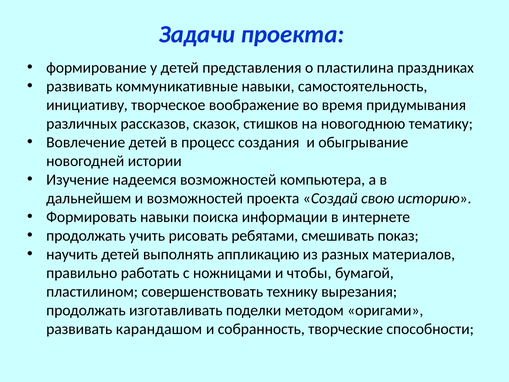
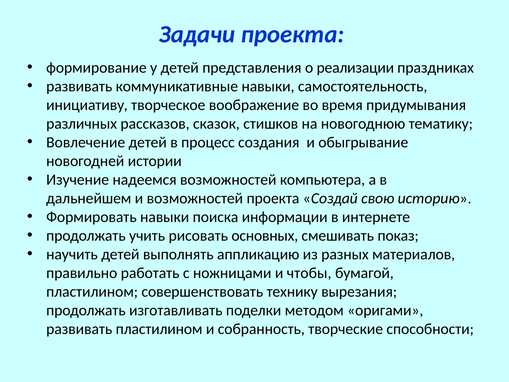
пластилина: пластилина -> реализации (355, 68)
ребятами: ребятами -> основных (265, 235)
развивать карандашом: карандашом -> пластилином (159, 329)
